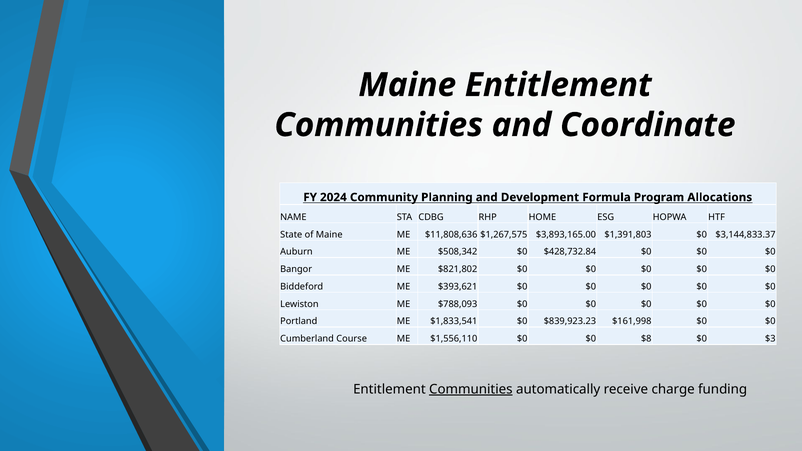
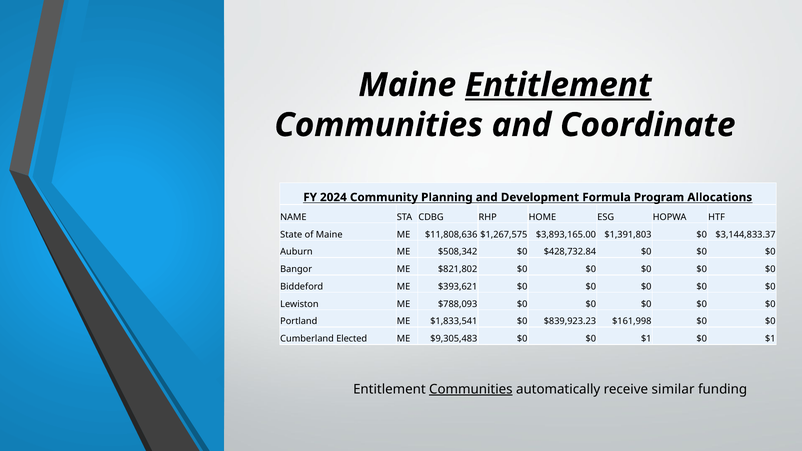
Entitlement underline: none -> present (558, 85)
Course: Course -> Elected (352, 339)
$1,556,110: $1,556,110 -> $9,305,483 (454, 339)
$0 $0 $8: $8 -> $1 (646, 339)
$3: $3 -> $1 (770, 339)
charge: charge -> similar (673, 389)
